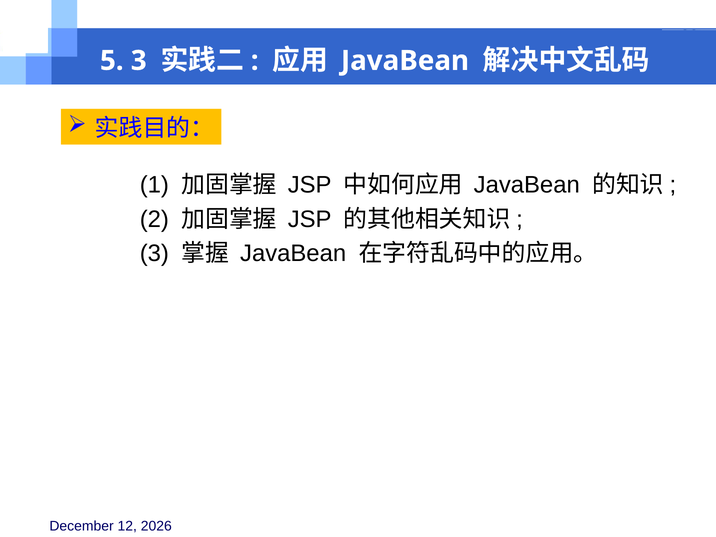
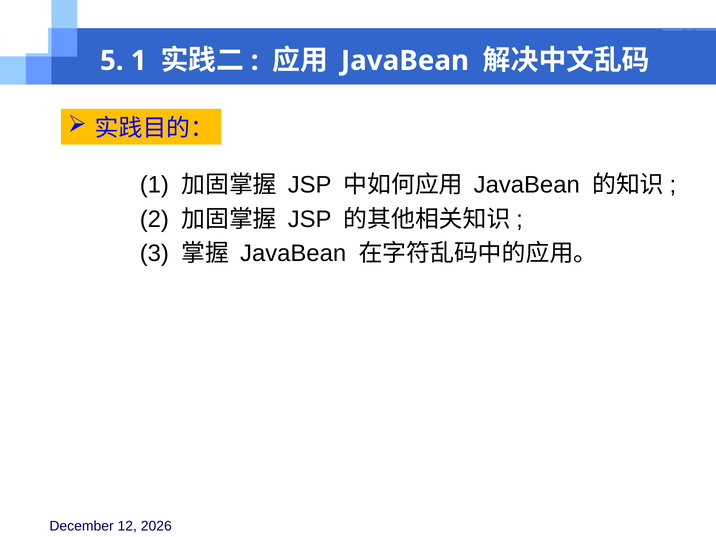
5 3: 3 -> 1 (139, 61)
